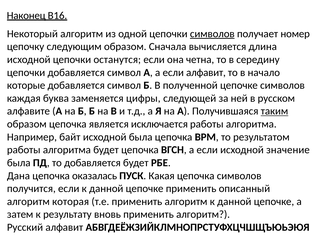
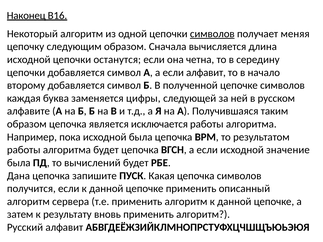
номер: номер -> меняя (295, 34)
которые: которые -> второму (26, 85)
таким underline: present -> none (274, 111)
байт: байт -> пока (70, 137)
то добавляется: добавляется -> вычислений (92, 163)
оказалась: оказалась -> запишите (94, 176)
которая: которая -> сервера (71, 202)
